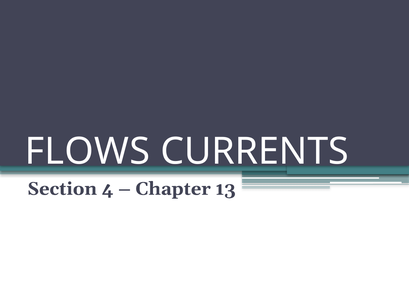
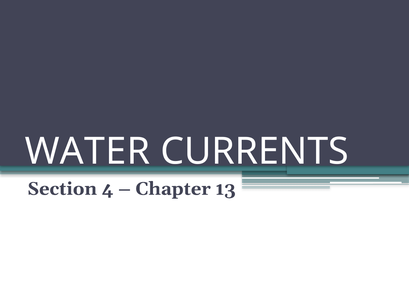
FLOWS: FLOWS -> WATER (87, 151)
